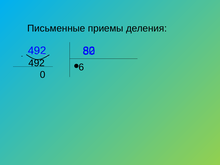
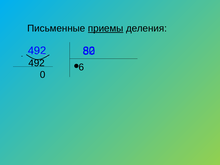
приемы underline: none -> present (106, 28)
